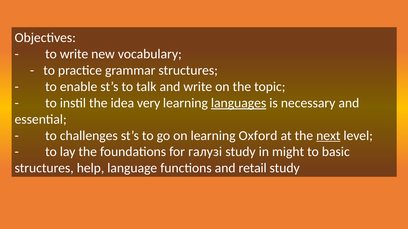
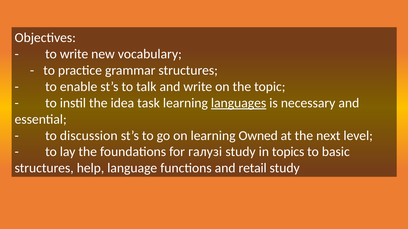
very: very -> task (149, 103)
challenges: challenges -> discussion (89, 136)
Oxford: Oxford -> Owned (258, 136)
next underline: present -> none (328, 136)
might: might -> topics (288, 152)
